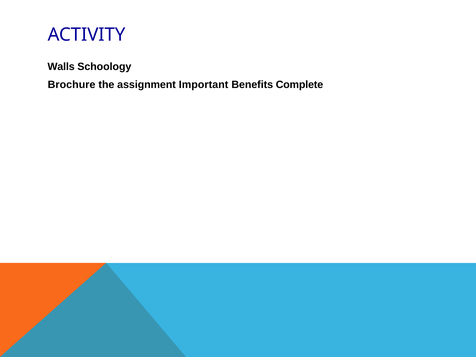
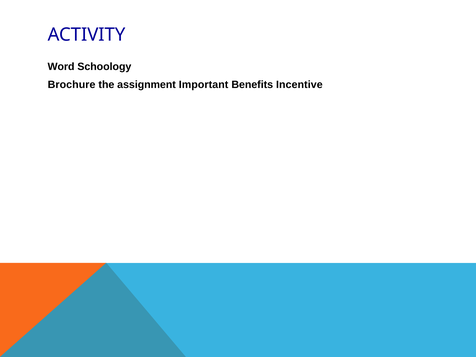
Walls: Walls -> Word (61, 67)
Complete: Complete -> Incentive (299, 85)
